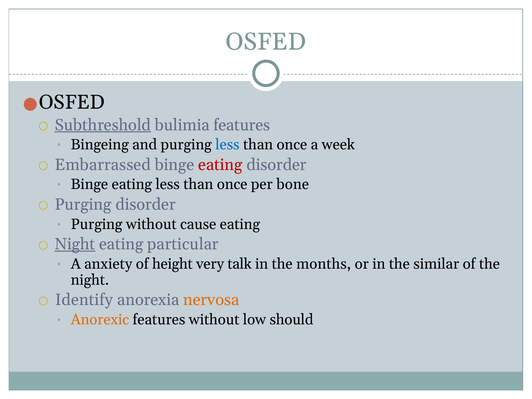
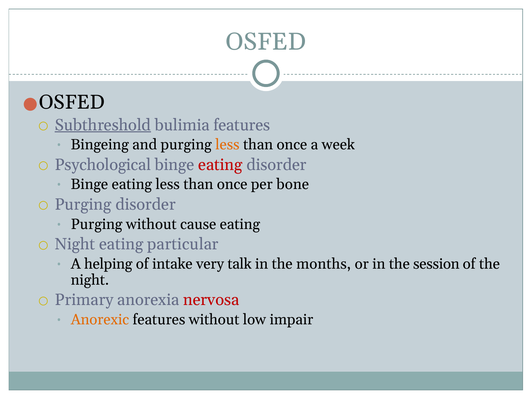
less colour: blue -> orange (227, 145)
Embarrassed: Embarrassed -> Psychological (103, 165)
Night underline: present -> none (75, 244)
anxiety: anxiety -> helping (108, 264)
height: height -> intake (172, 264)
similar: similar -> session (436, 264)
Identify: Identify -> Primary (84, 300)
nervosa colour: orange -> red (211, 300)
should: should -> impair (291, 320)
